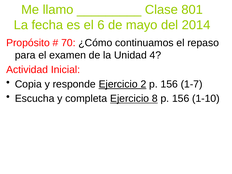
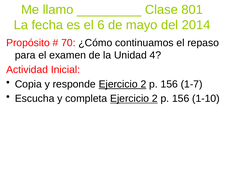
completa Ejercicio 8: 8 -> 2 (155, 99)
